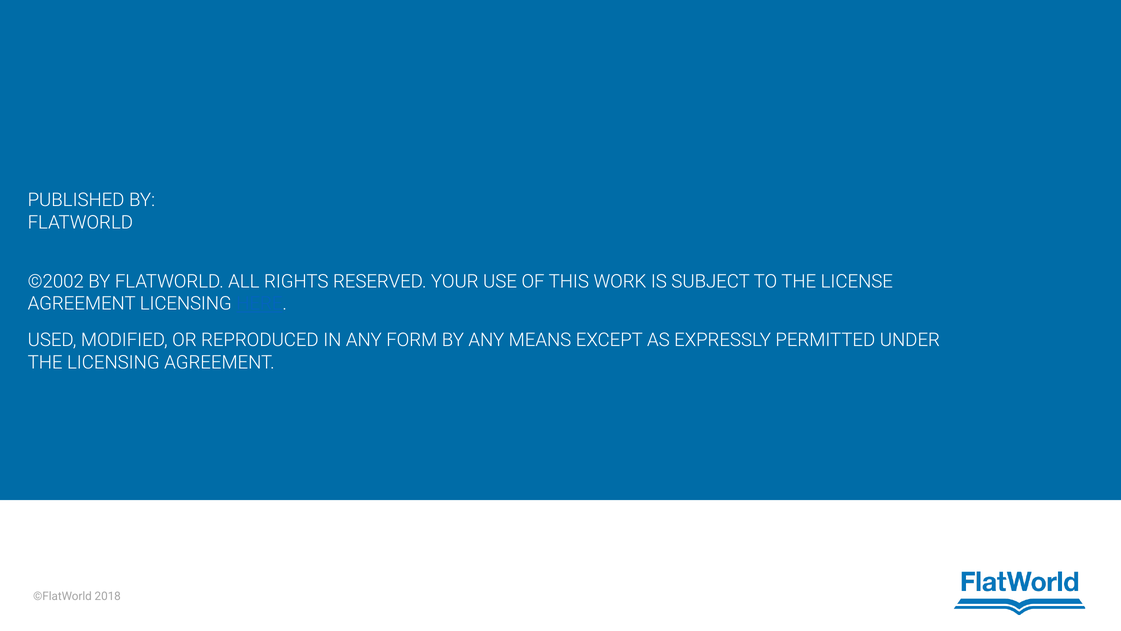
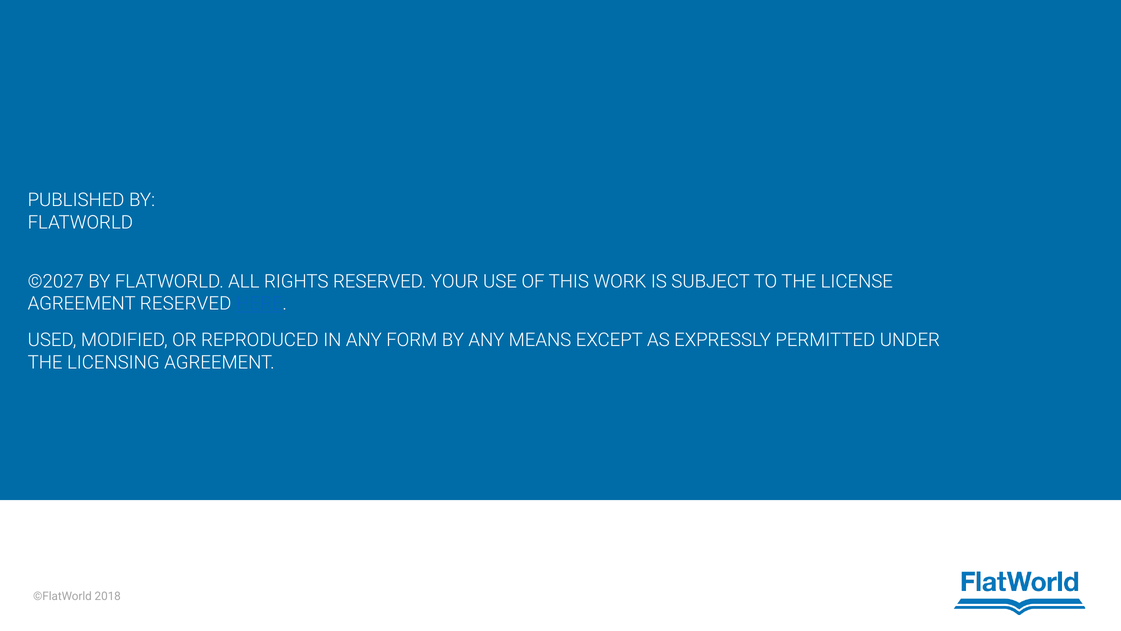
©2002: ©2002 -> ©2027 (56, 281)
AGREEMENT LICENSING: LICENSING -> RESERVED (186, 304)
